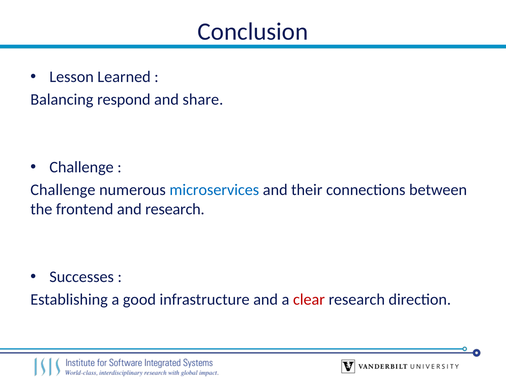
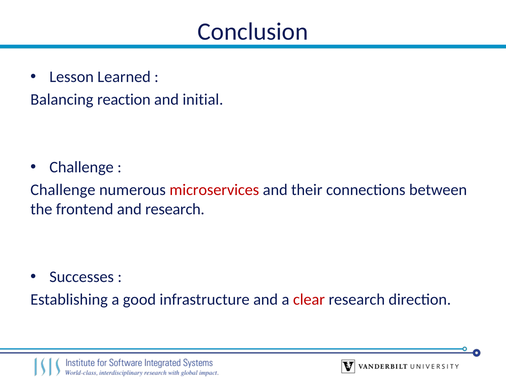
respond: respond -> reaction (124, 100)
share: share -> initial (203, 100)
microservices colour: blue -> red (214, 190)
